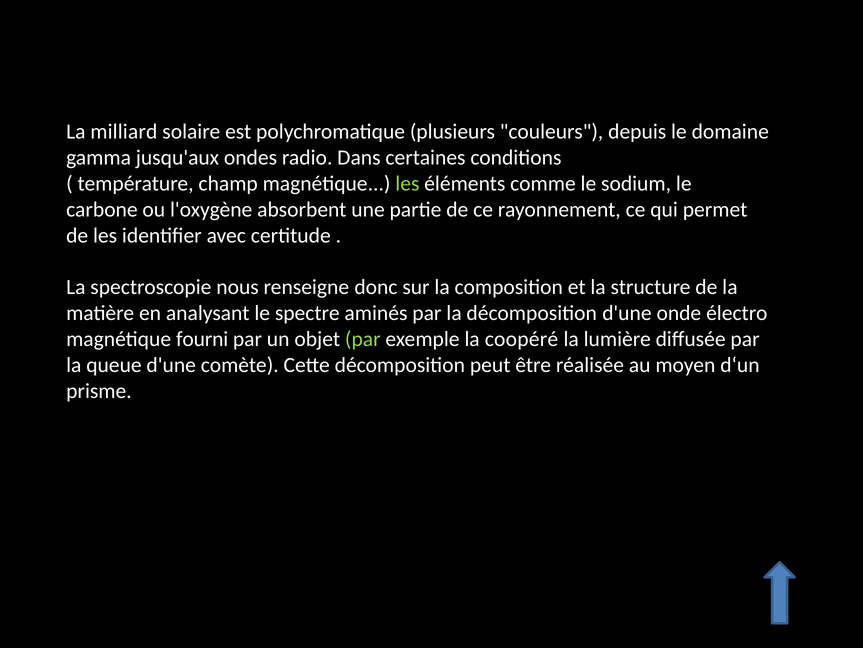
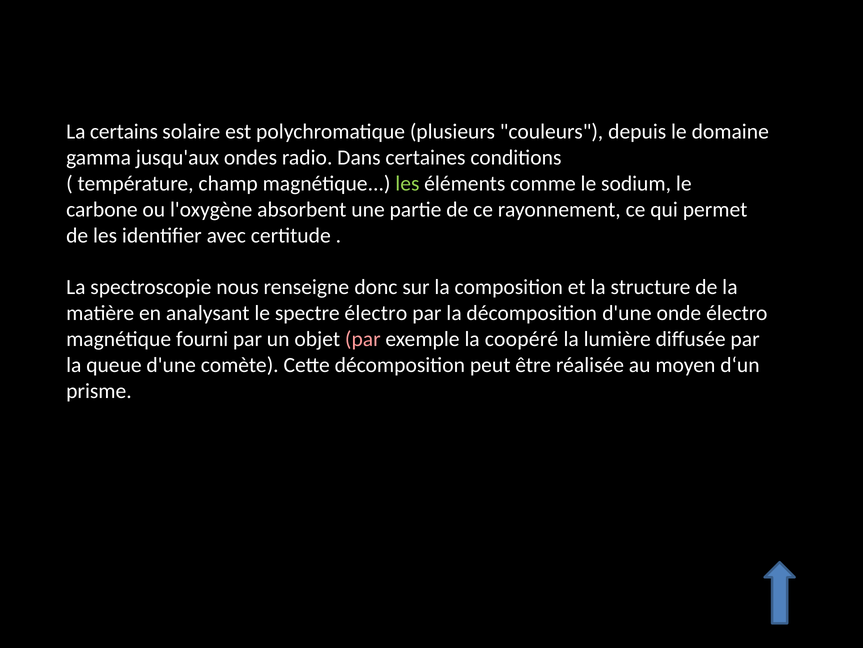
milliard: milliard -> certains (124, 132)
spectre aminés: aminés -> électro (376, 313)
par colour: light green -> pink (363, 339)
